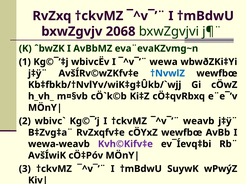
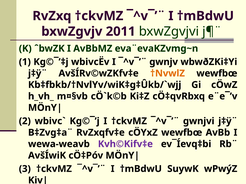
2068: 2068 -> 2011 (121, 32)
wewa: wewa -> gwnjv (164, 62)
†NvwlZ colour: blue -> orange (168, 74)
weavb: weavb -> gwnjvi (199, 121)
